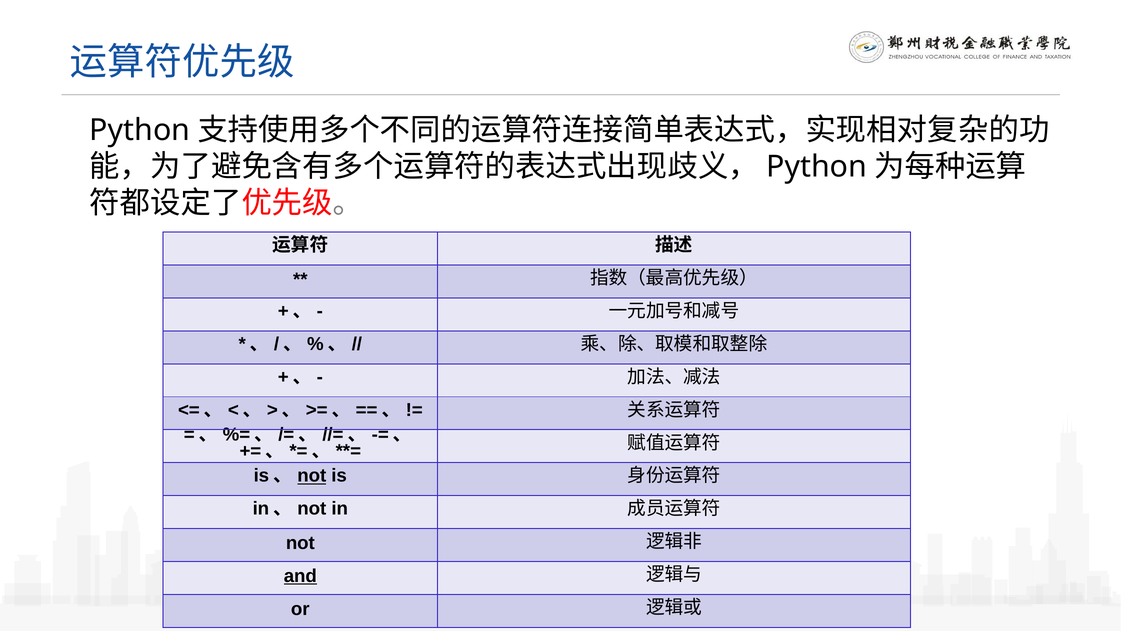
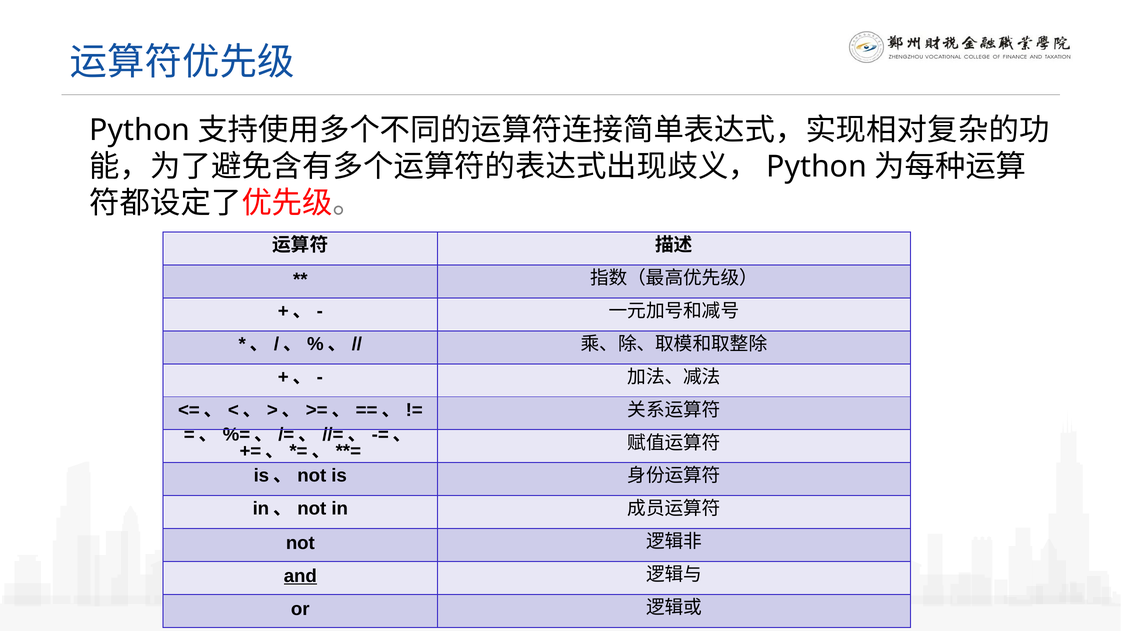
not underline: present -> none (312, 476)
